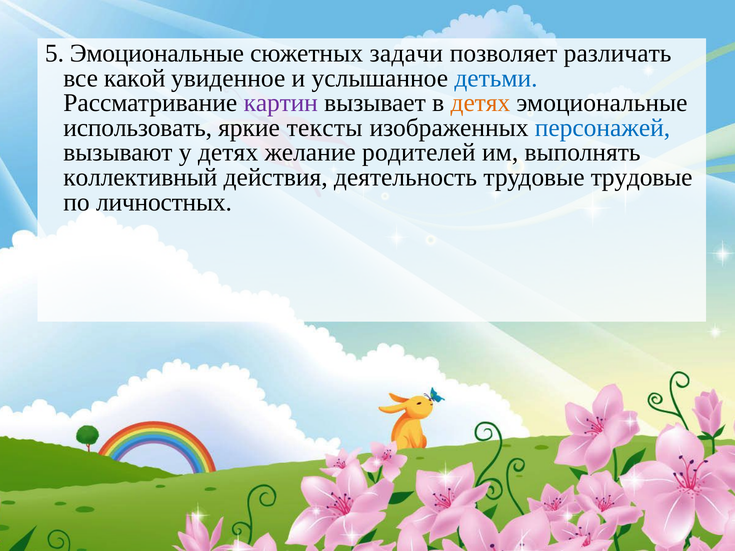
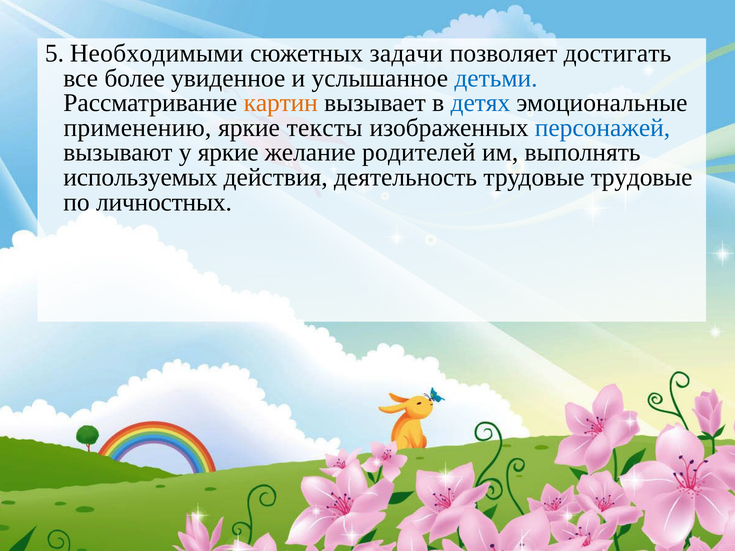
5 Эмоциональные: Эмоциональные -> Необходимыми (157, 53)
различать: различать -> достигать (618, 53)
какой: какой -> более (135, 78)
картин colour: purple -> orange (281, 103)
детях colour: orange -> blue (480, 103)
использовать: использовать -> применению (137, 128)
у детях: детях -> яркие (228, 153)
коллективный: коллективный -> используемых (140, 177)
